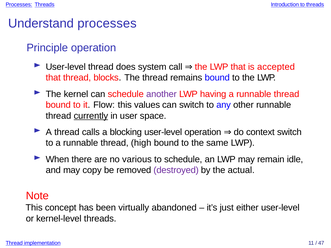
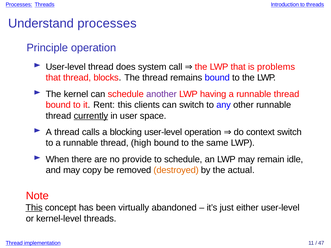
accepted: accepted -> problems (276, 67)
Flow: Flow -> Rent (104, 105)
values: values -> clients (147, 105)
various: various -> provide (137, 160)
destroyed colour: purple -> orange (176, 171)
This underline: none -> present (34, 208)
